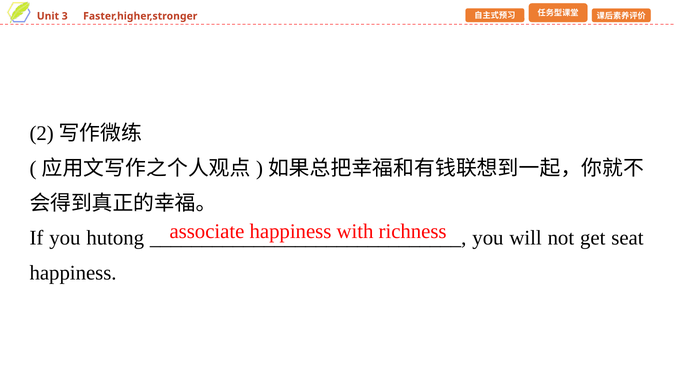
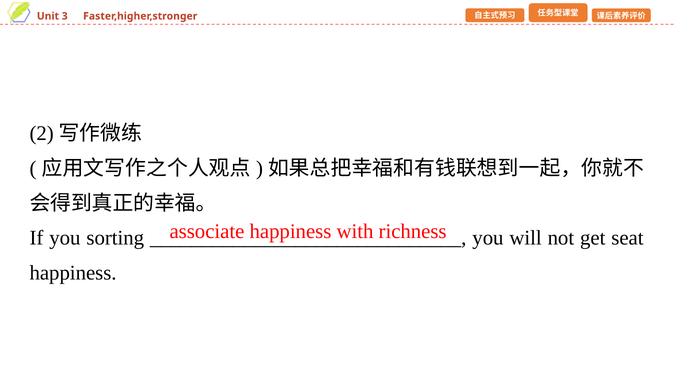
hutong: hutong -> sorting (115, 238)
